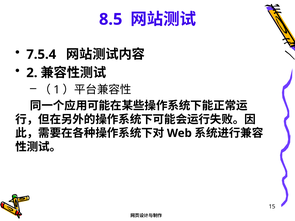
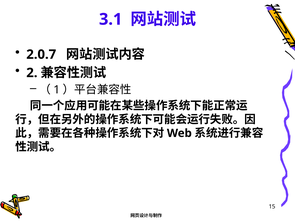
8.5: 8.5 -> 3.1 (111, 19)
7.5.4: 7.5.4 -> 2.0.7 (41, 55)
